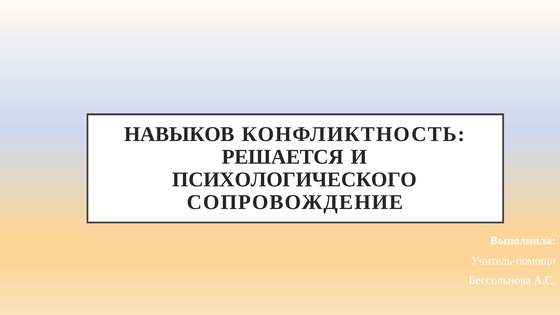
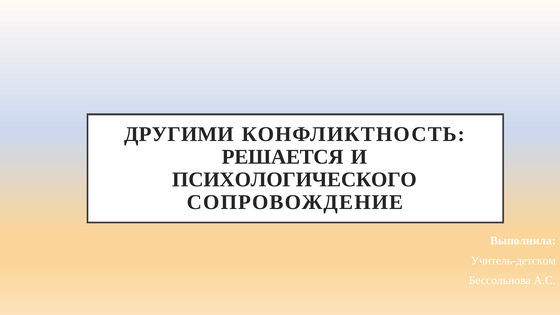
НАВЫКОВ: НАВЫКОВ -> ДРУГИМИ (179, 134)
Учитель-помощи: Учитель-помощи -> Учитель-детском (513, 260)
